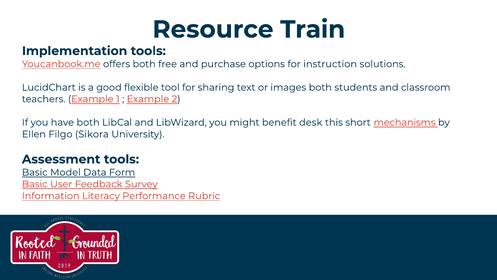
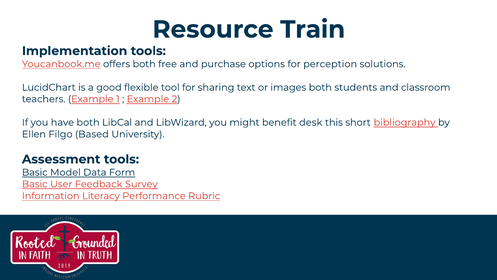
instruction: instruction -> perception (330, 64)
mechanisms: mechanisms -> bibliography (405, 122)
Sikora: Sikora -> Based (92, 134)
